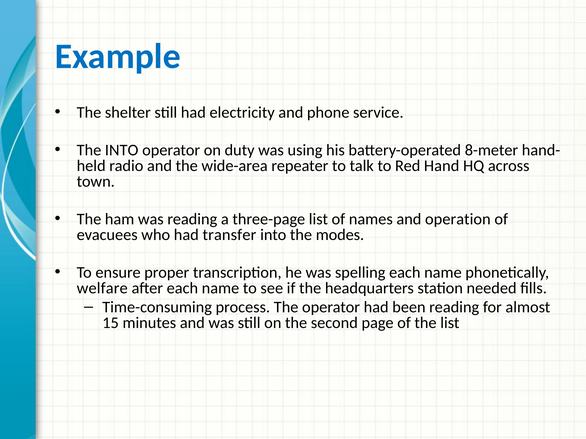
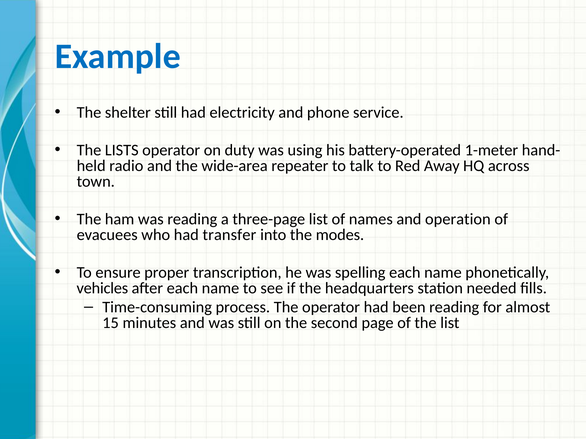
The INTO: INTO -> LISTS (122, 150)
8-meter: 8-meter -> 1-meter (491, 150)
Hand: Hand -> Away (442, 166)
welfare: welfare -> vehicles (102, 288)
